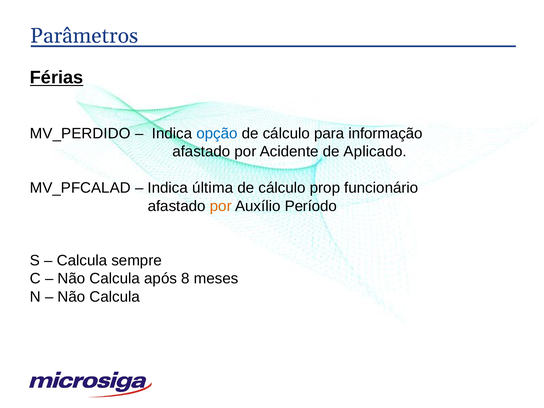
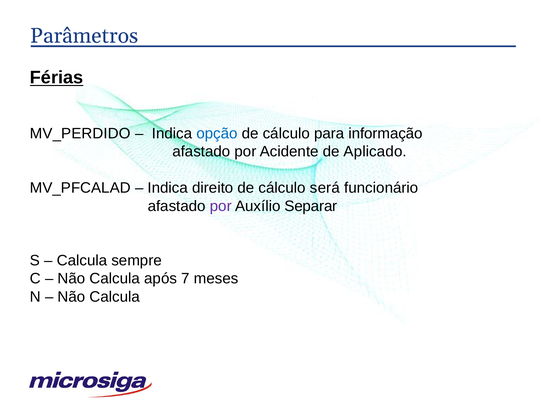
última: última -> direito (213, 188)
prop: prop -> será (325, 188)
por colour: orange -> purple (221, 206)
Período: Período -> Separar (311, 206)
8: 8 -> 7 (185, 279)
